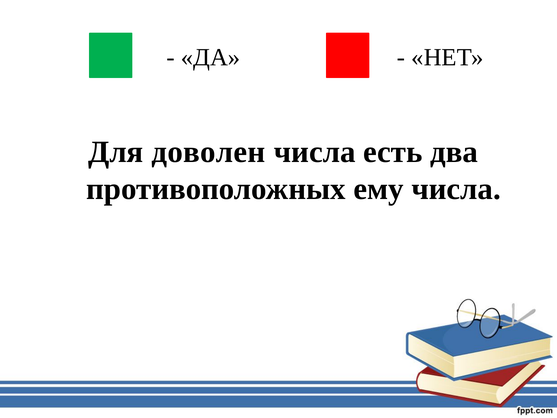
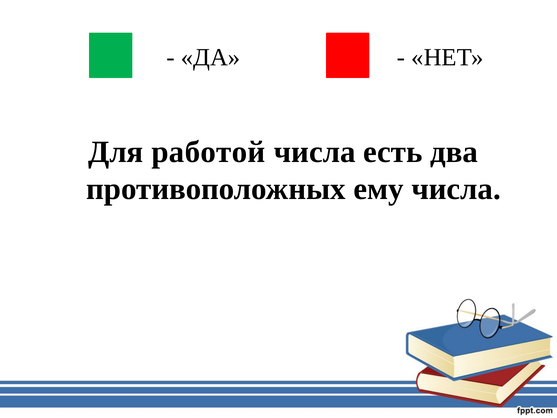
доволен: доволен -> работой (208, 152)
